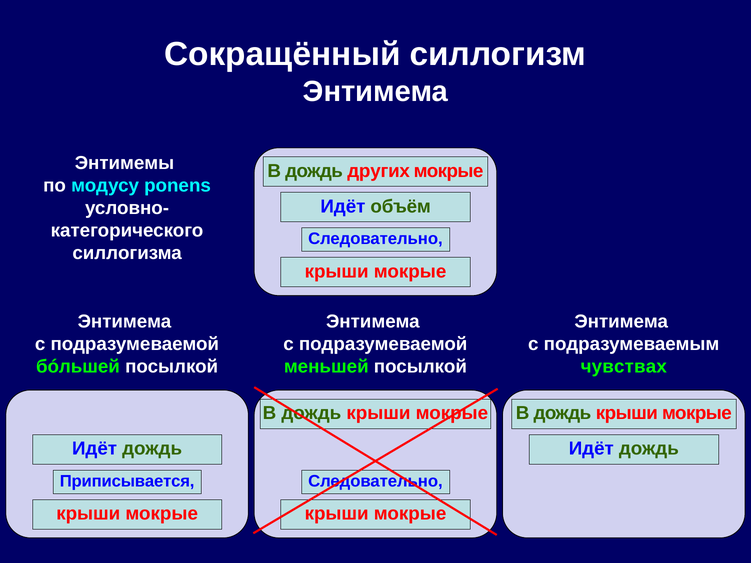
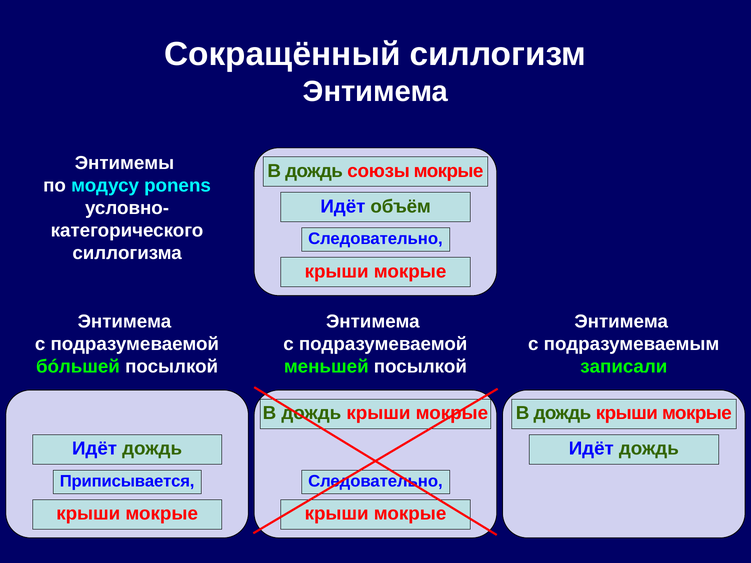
других: других -> союзы (379, 171)
чувствах: чувствах -> записали (624, 367)
